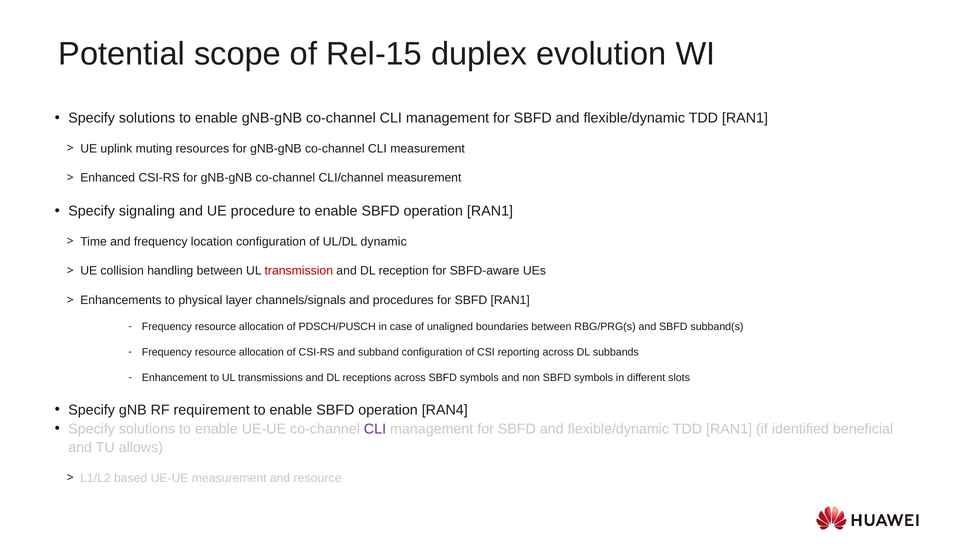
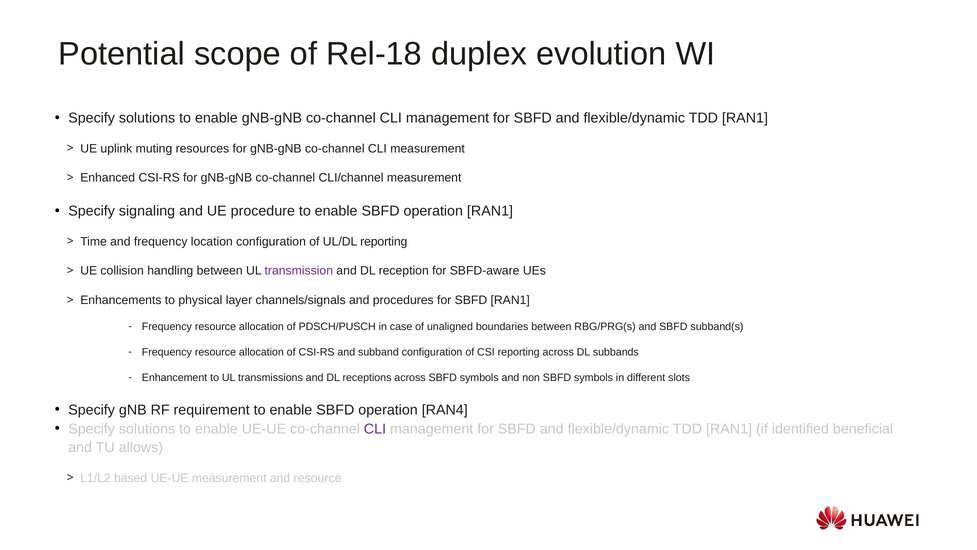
Rel-15: Rel-15 -> Rel-18 (374, 54)
UL/DL dynamic: dynamic -> reporting (384, 241)
transmission colour: red -> purple (299, 271)
